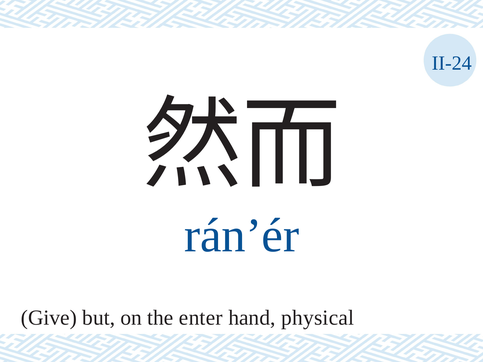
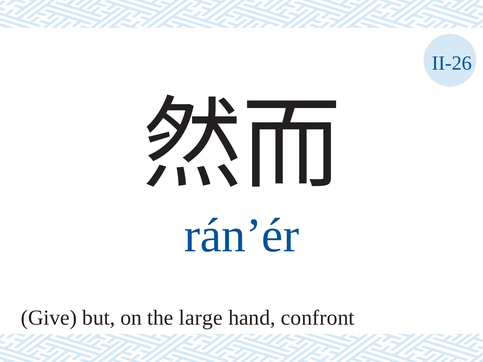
II-24: II-24 -> II-26 (452, 63)
enter: enter -> large (201, 318)
physical: physical -> confront (318, 318)
